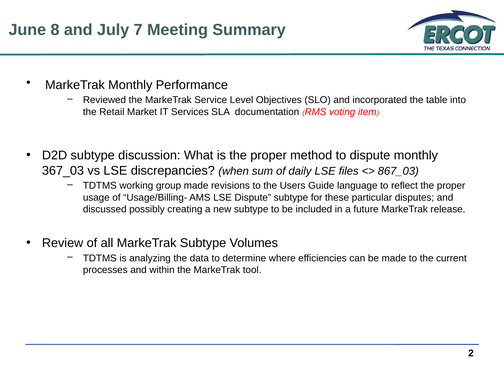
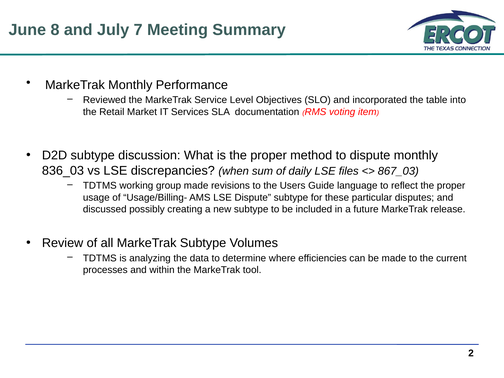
367_03: 367_03 -> 836_03 (63, 171)
